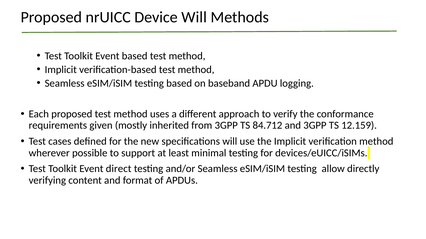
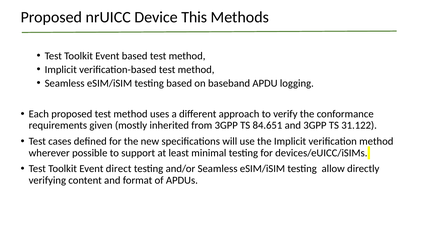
Device Will: Will -> This (194, 17)
84.712: 84.712 -> 84.651 (267, 126)
12.159: 12.159 -> 31.122 (359, 126)
